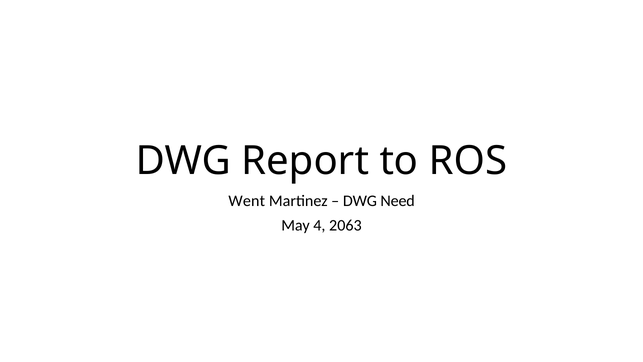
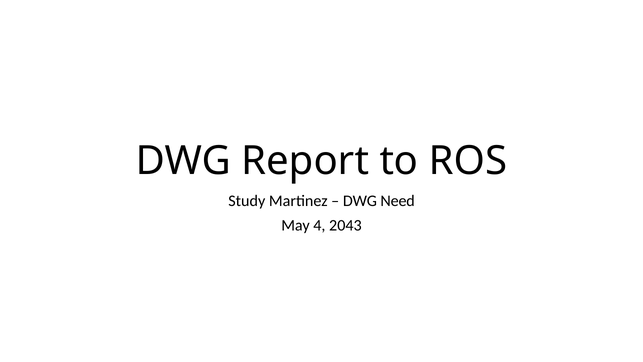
Went: Went -> Study (247, 201)
2063: 2063 -> 2043 (345, 225)
